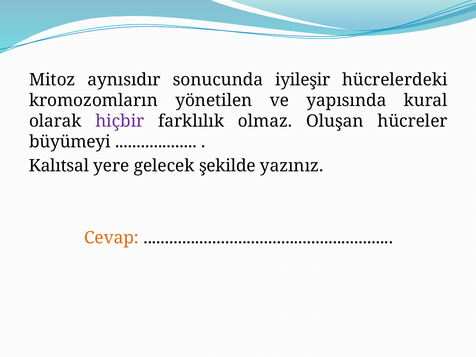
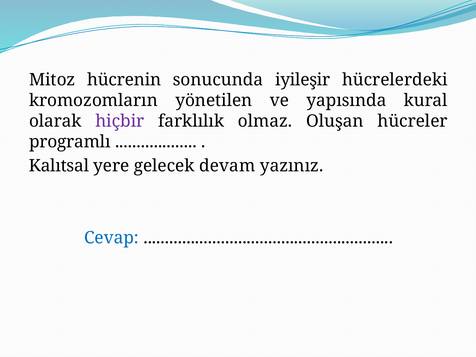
aynısıdır: aynısıdır -> hücrenin (124, 80)
büyümeyi: büyümeyi -> programlı (70, 142)
şekilde: şekilde -> devam (227, 166)
Cevap colour: orange -> blue (111, 238)
